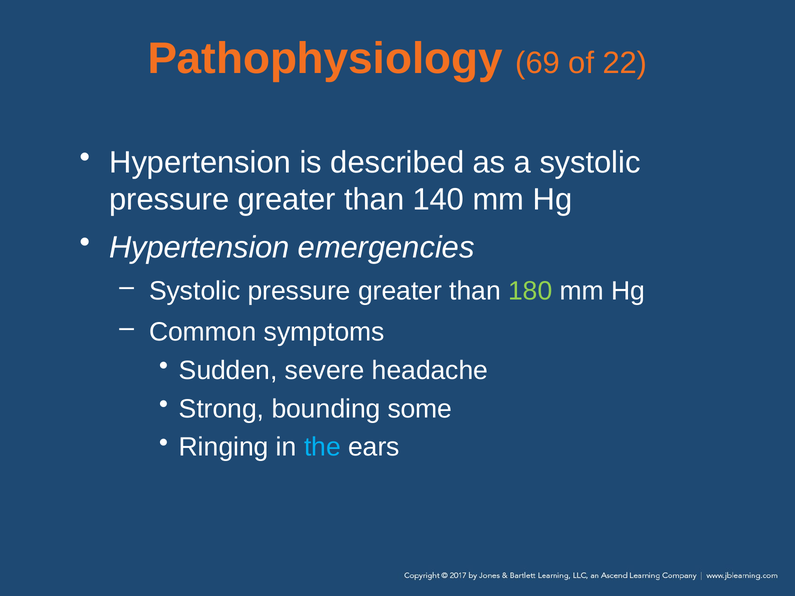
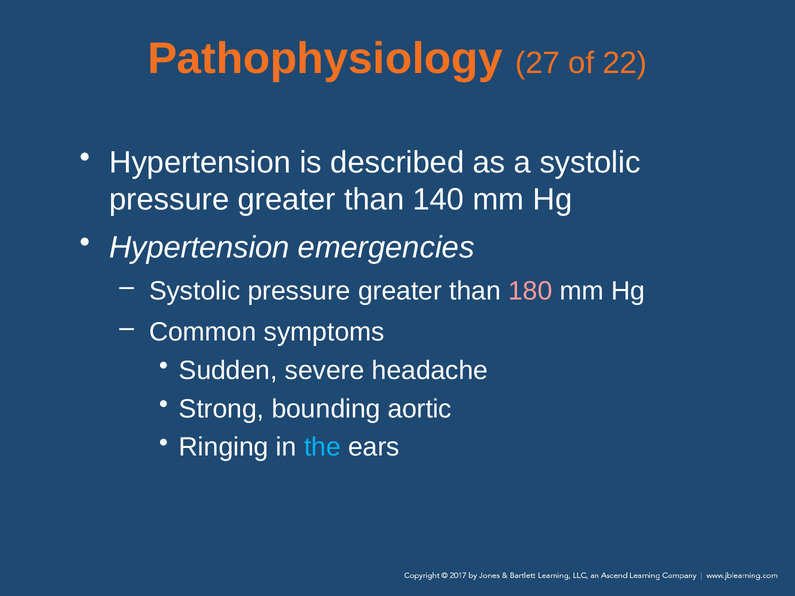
69: 69 -> 27 (538, 63)
180 colour: light green -> pink (530, 291)
some: some -> aortic (420, 409)
